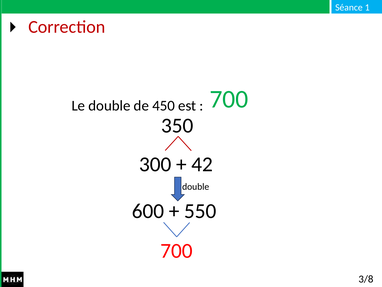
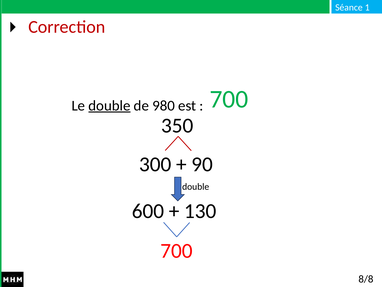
double underline: none -> present (109, 105)
450: 450 -> 980 (164, 105)
42: 42 -> 90 (202, 164)
550: 550 -> 130 (200, 211)
3/8: 3/8 -> 8/8 (366, 279)
